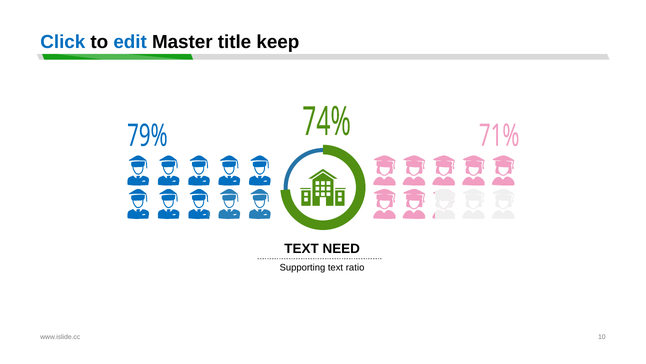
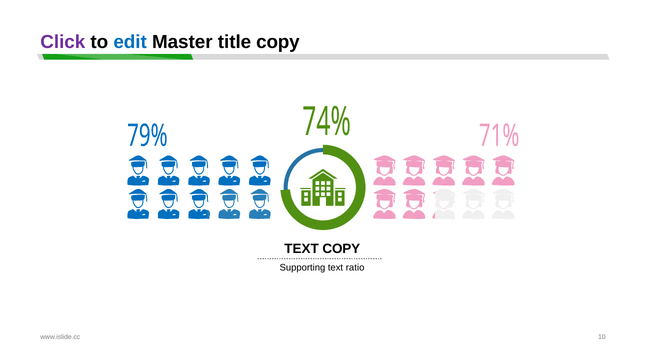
Click colour: blue -> purple (63, 42)
title keep: keep -> copy (278, 42)
TEXT NEED: NEED -> COPY (341, 248)
